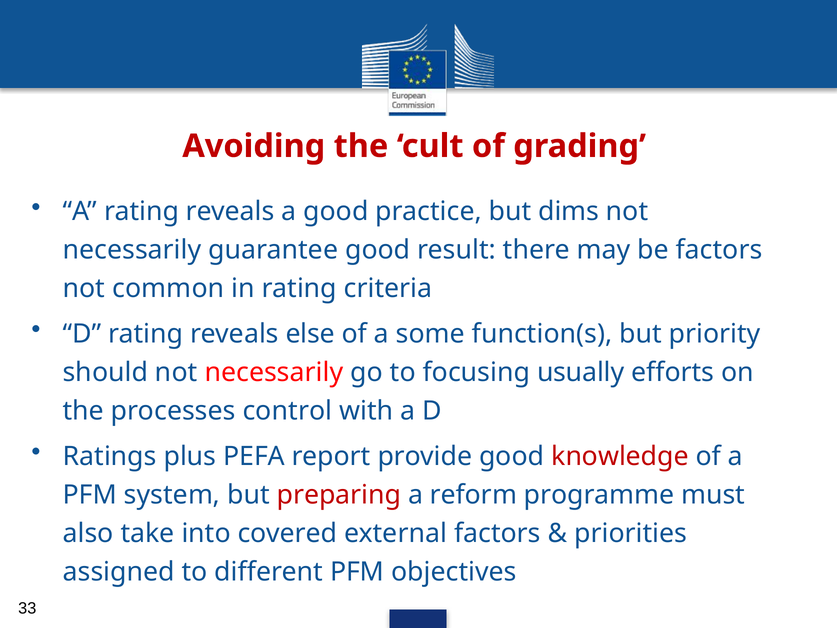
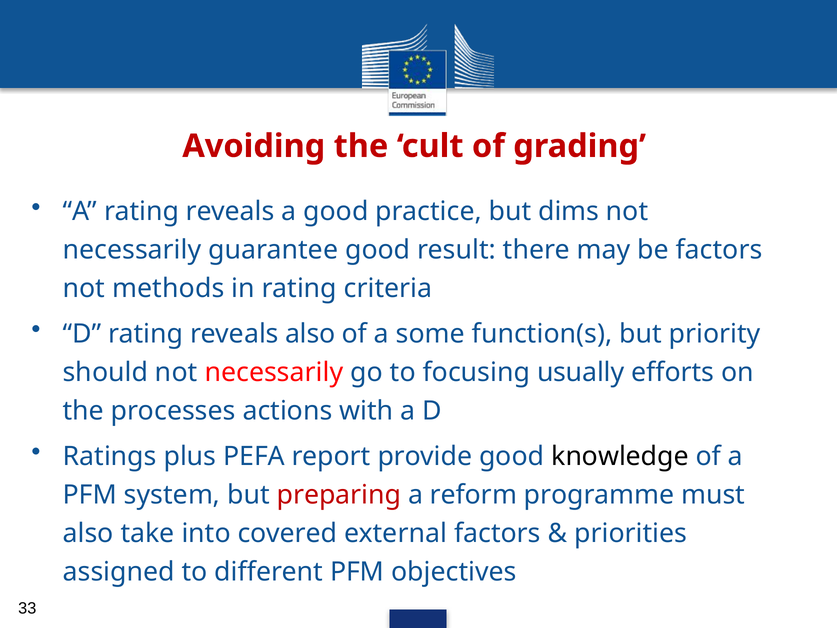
common: common -> methods (168, 288)
reveals else: else -> also (310, 334)
control: control -> actions (287, 411)
knowledge colour: red -> black (620, 456)
